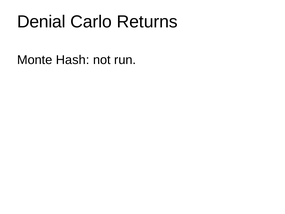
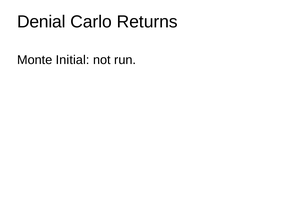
Hash: Hash -> Initial (73, 60)
